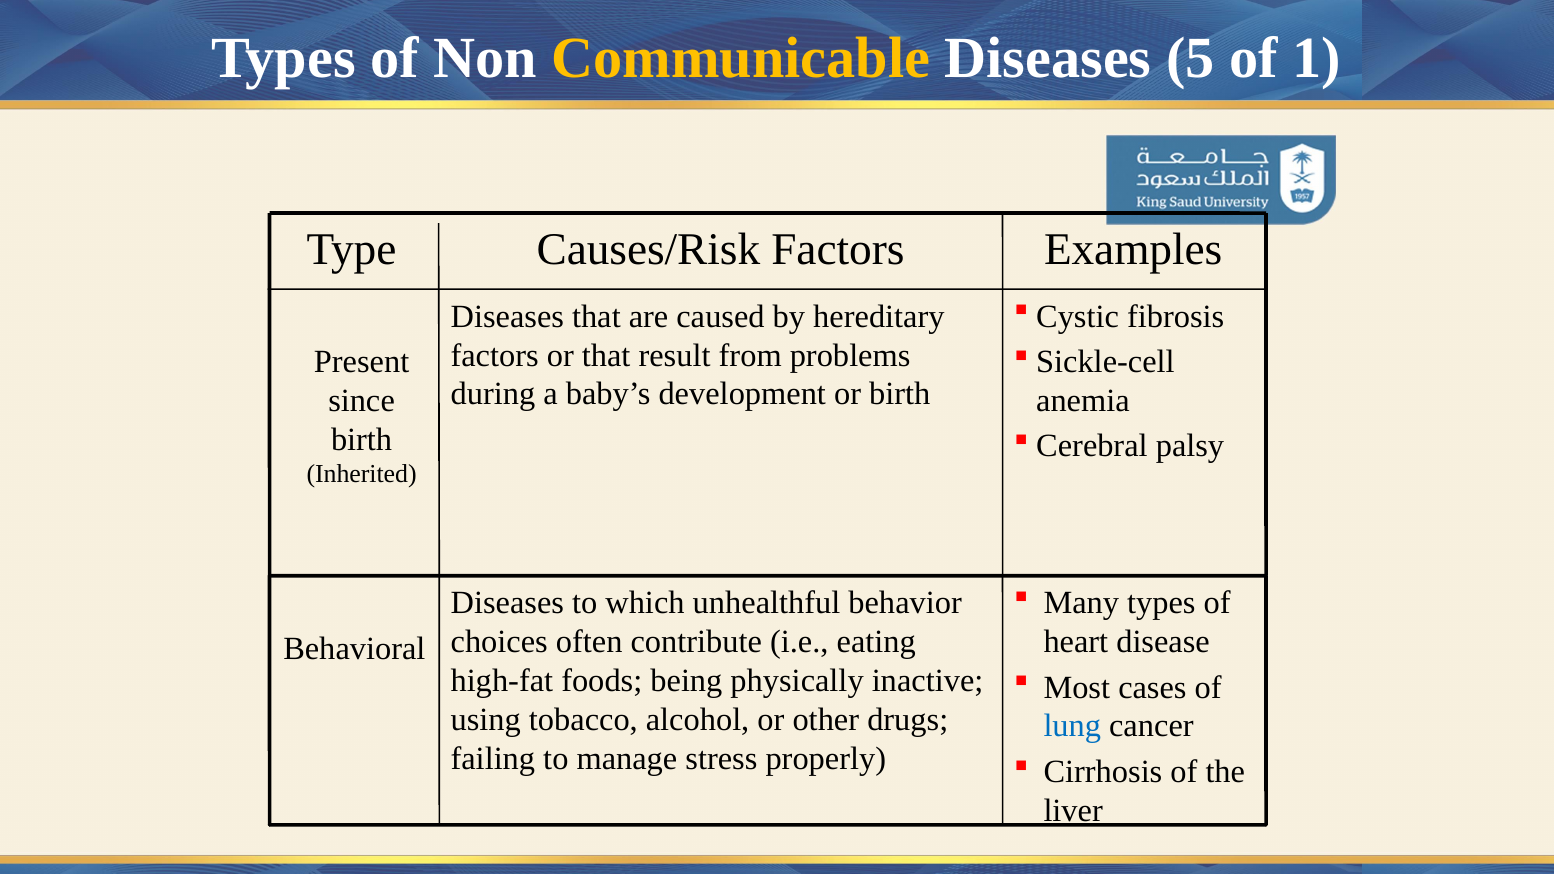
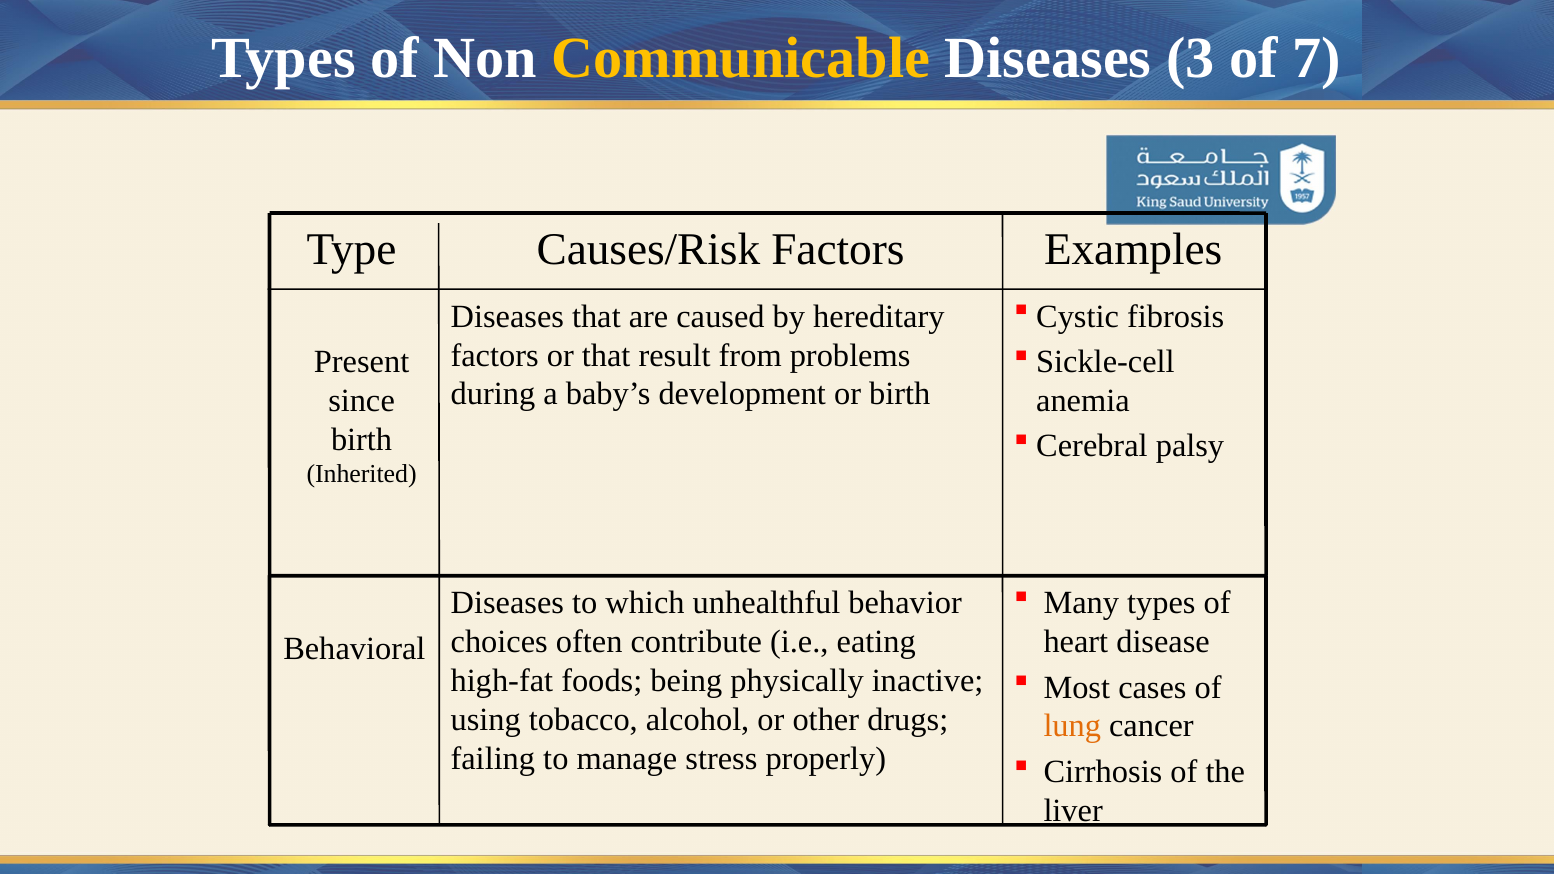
5: 5 -> 3 (1190, 58)
1: 1 -> 7 (1317, 58)
lung colour: blue -> orange (1072, 726)
